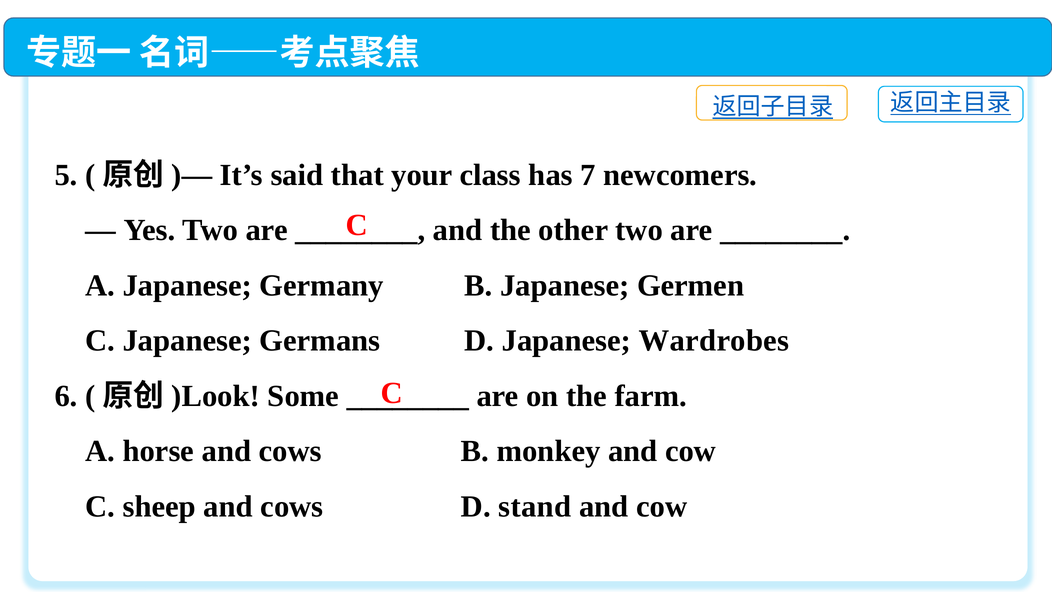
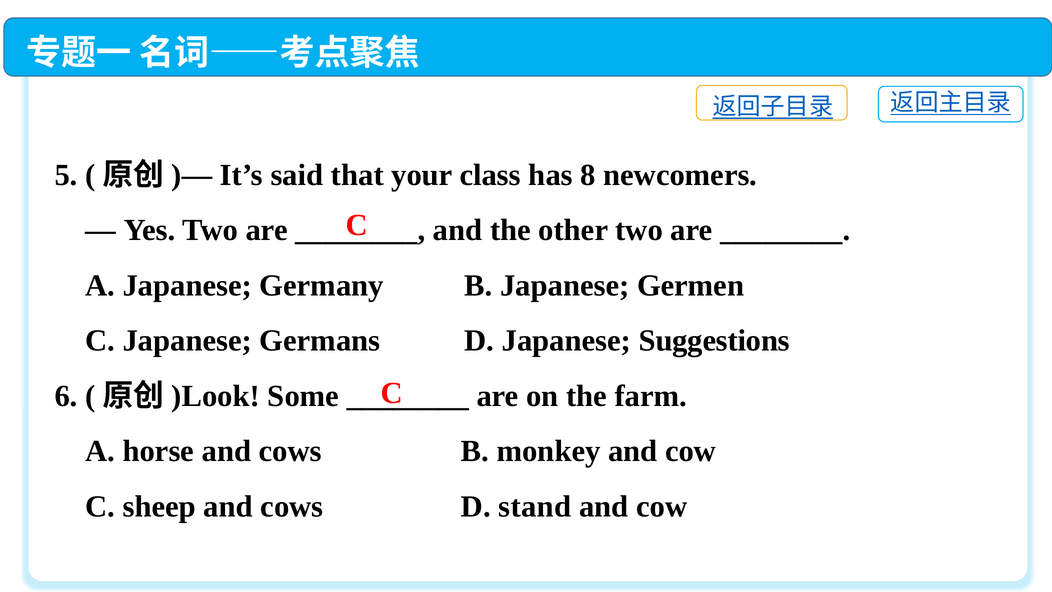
7: 7 -> 8 (588, 175)
Wardrobes: Wardrobes -> Suggestions (714, 341)
